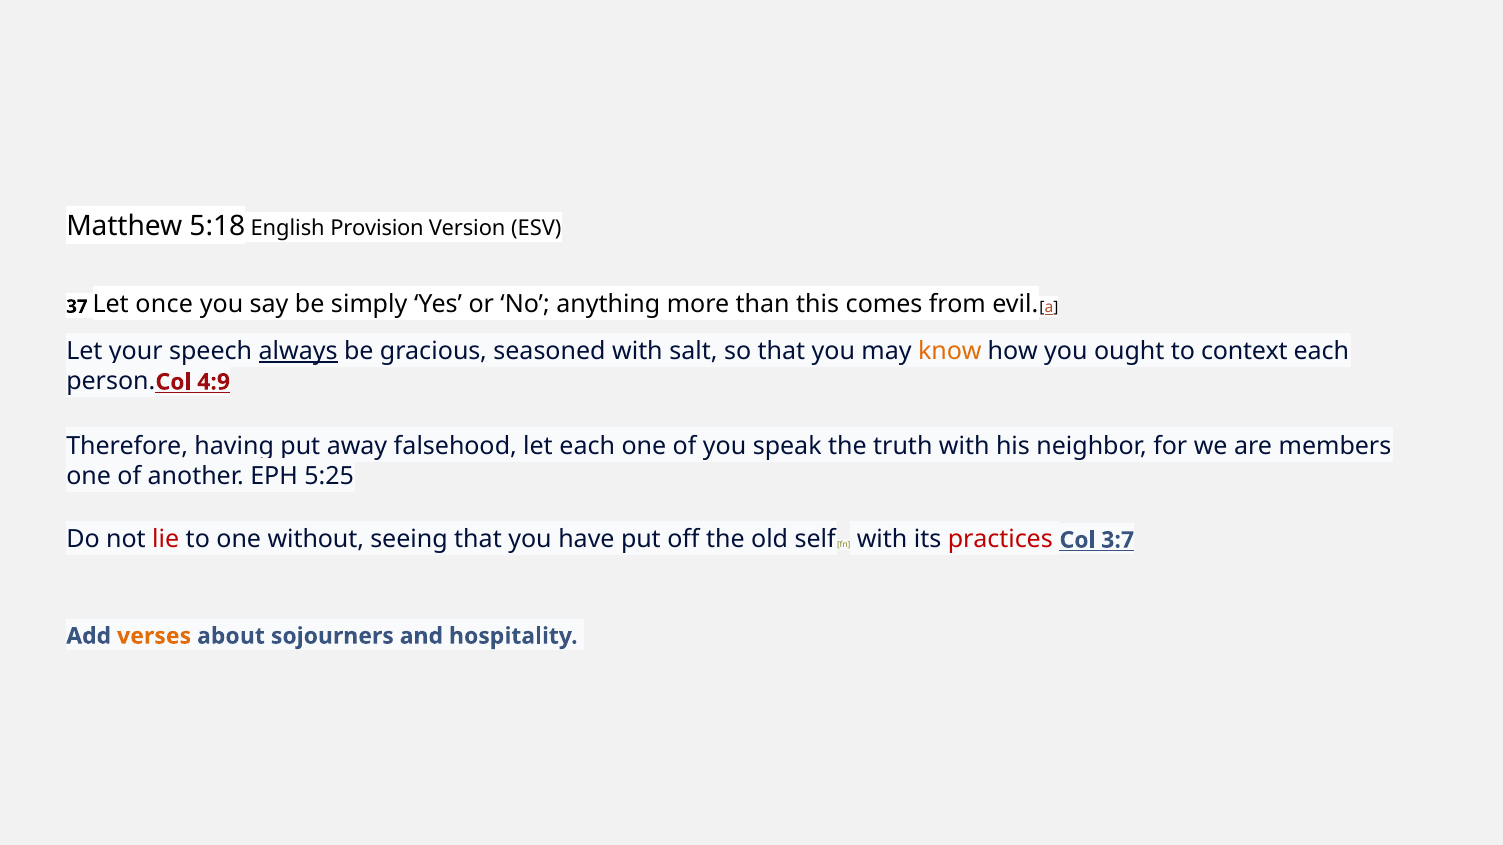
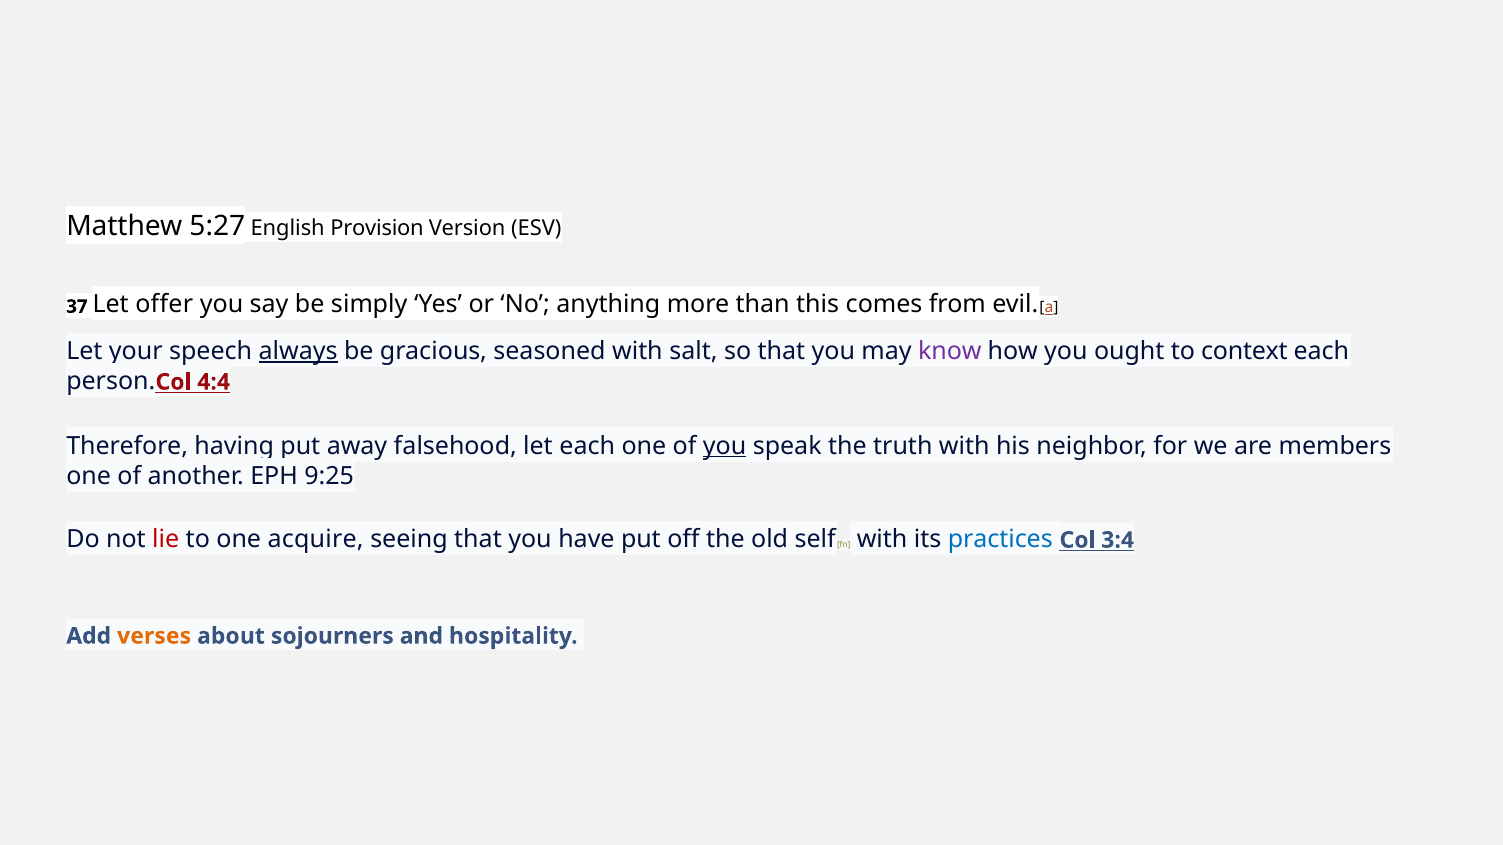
5:18: 5:18 -> 5:27 (217, 227)
once: once -> offer (164, 305)
know colour: orange -> purple (950, 351)
4:9: 4:9 -> 4:4 (214, 382)
you underline: none -> present (725, 446)
5:25: 5:25 -> 9:25 (329, 476)
without: without -> acquire (316, 540)
practices colour: red -> blue (1000, 540)
3:7: 3:7 -> 3:4 (1118, 540)
